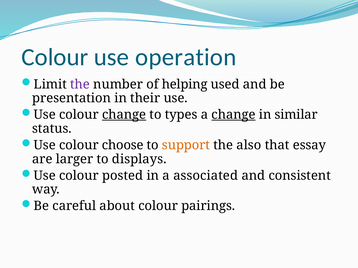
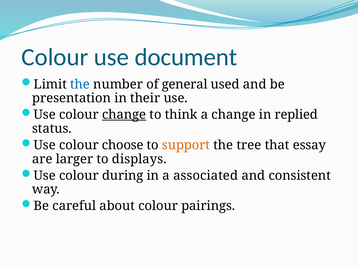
operation: operation -> document (186, 57)
the colour: purple -> blue (80, 84)
helping: helping -> general (185, 84)
types: types -> think (181, 115)
change underline: present -> none (234, 115)
similar: similar -> replied (296, 115)
also: also -> tree (249, 145)
posted: posted -> during (123, 176)
